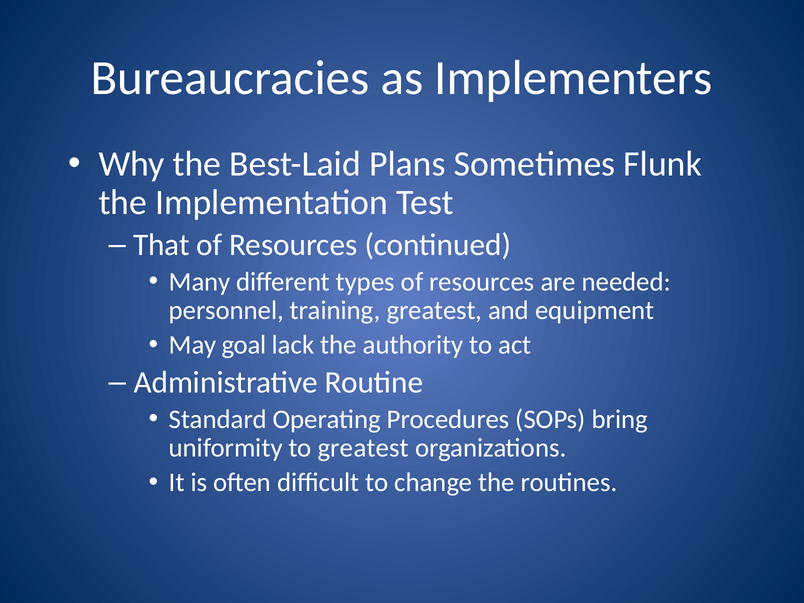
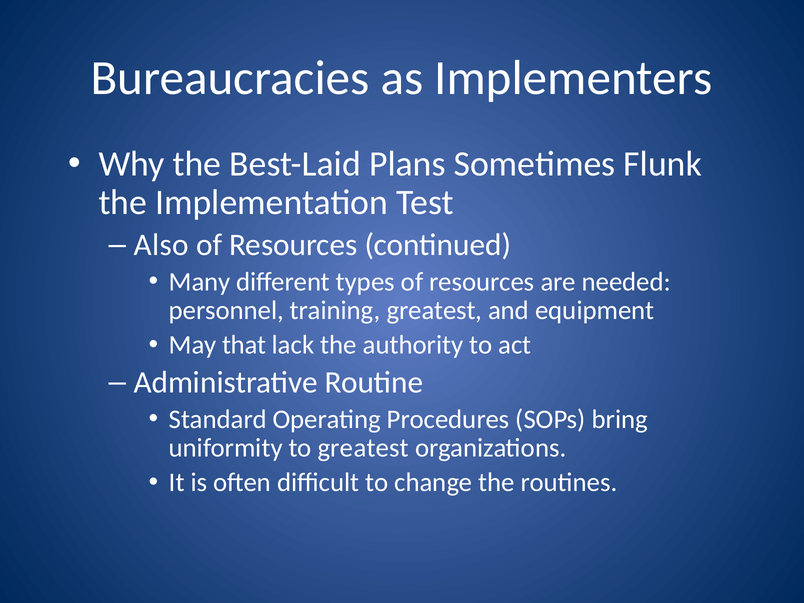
That: That -> Also (161, 245)
goal: goal -> that (244, 345)
